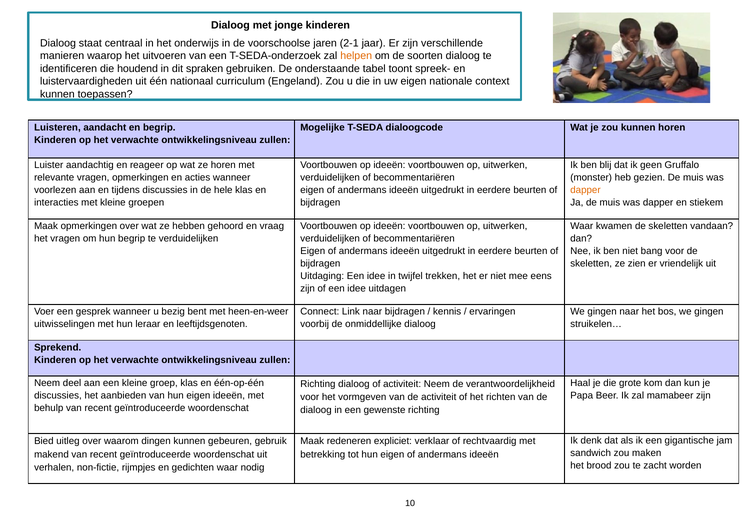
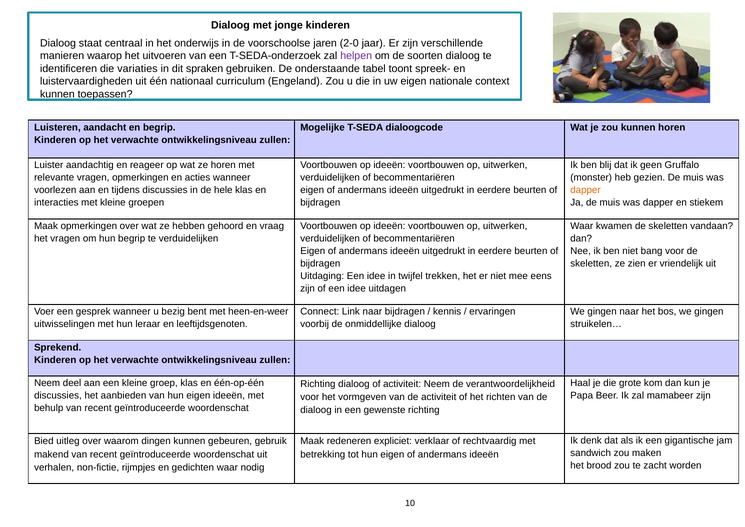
2-1: 2-1 -> 2-0 (349, 43)
helpen colour: orange -> purple (356, 56)
houdend: houdend -> variaties (137, 69)
